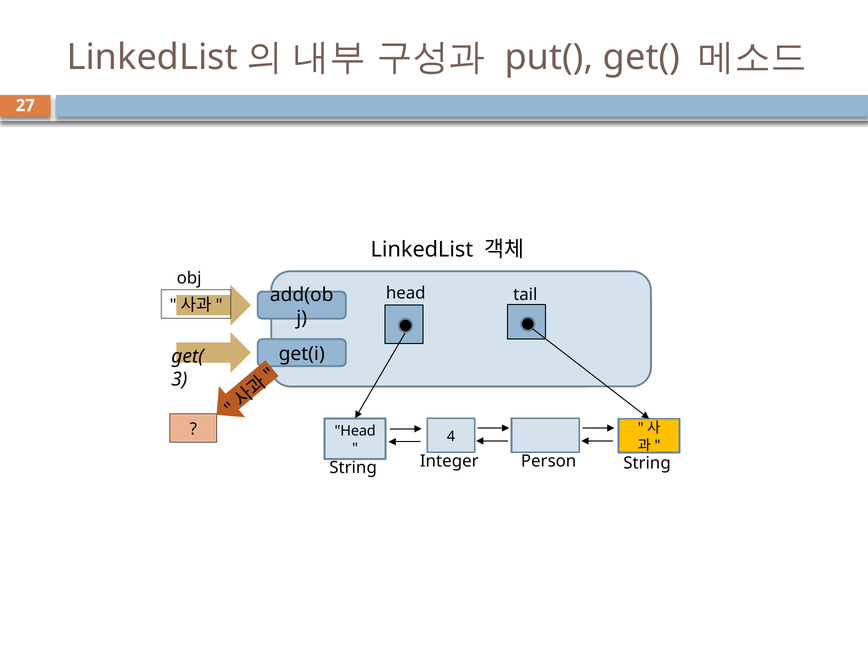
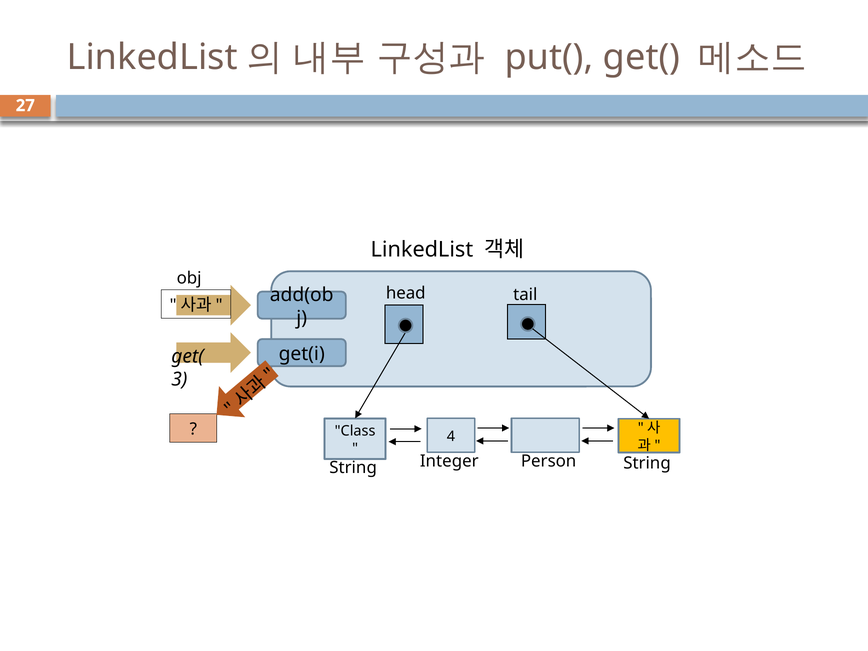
Head: Head -> Class (355, 431)
